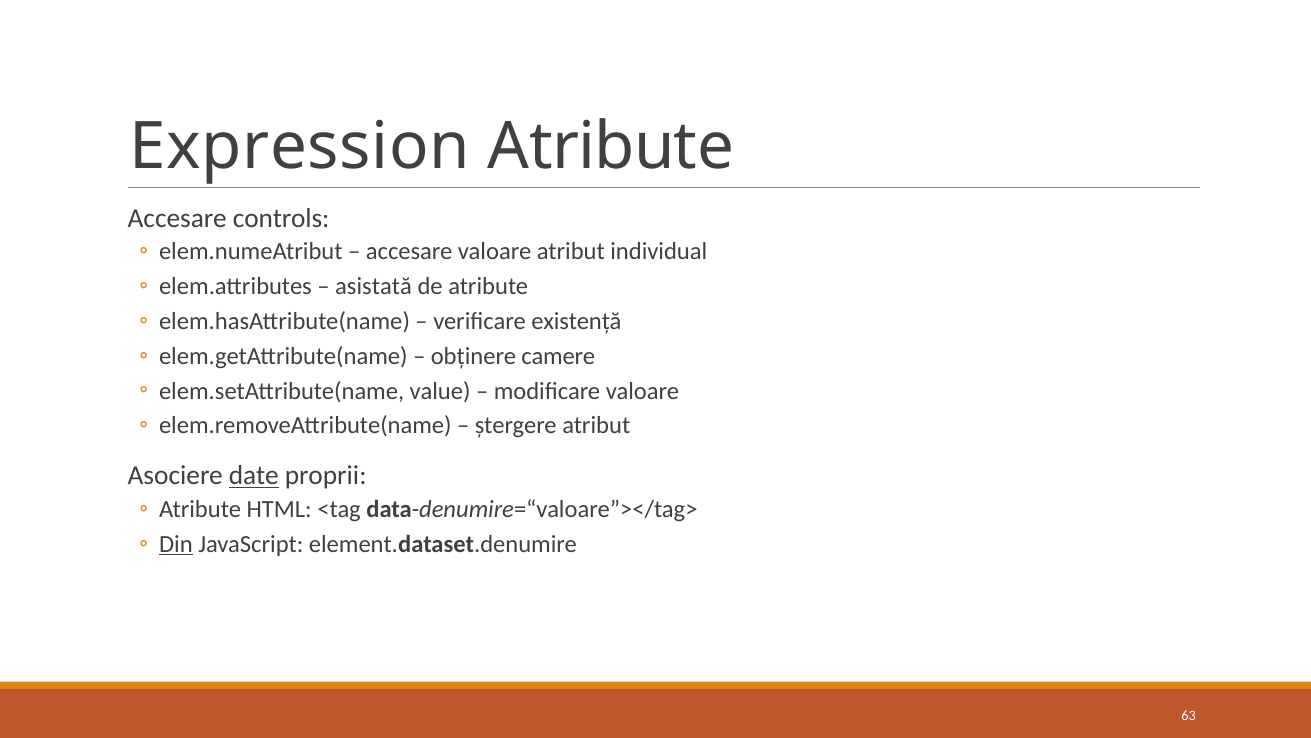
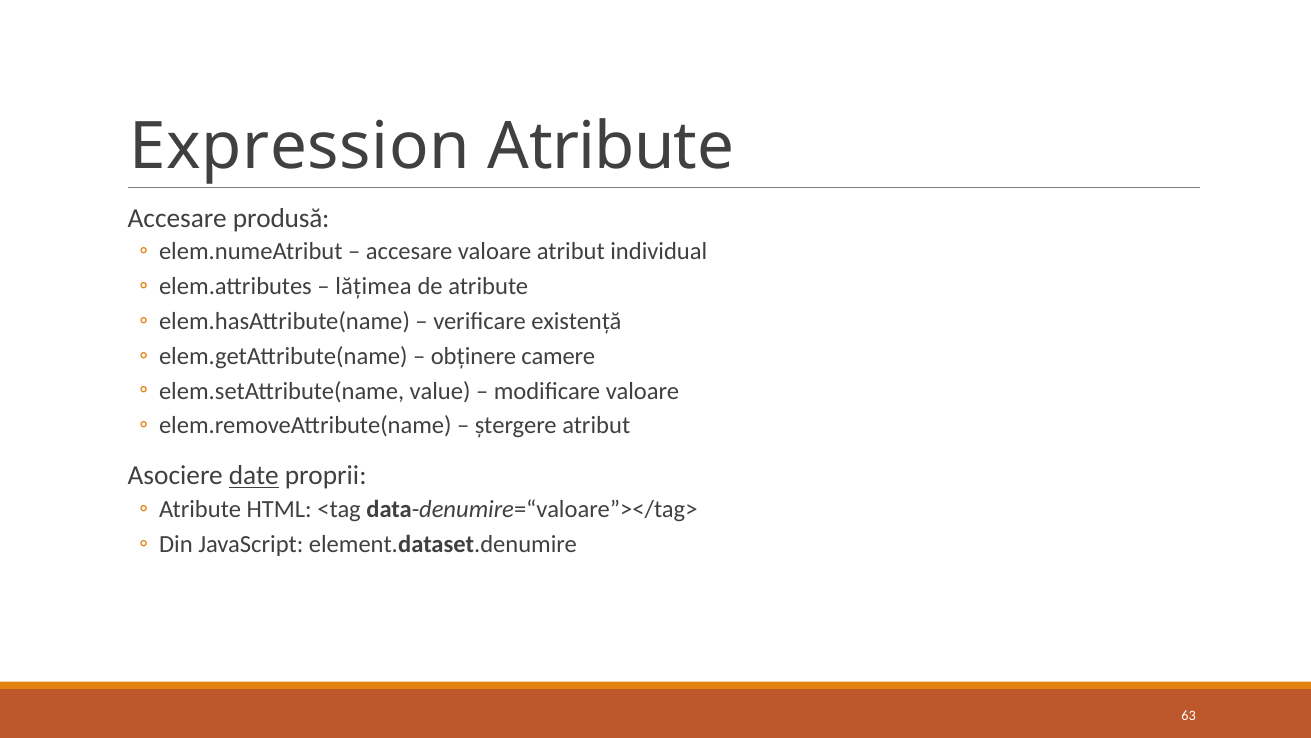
controls: controls -> produsă (281, 218)
asistată: asistată -> lățimea (373, 286)
Din underline: present -> none (176, 544)
